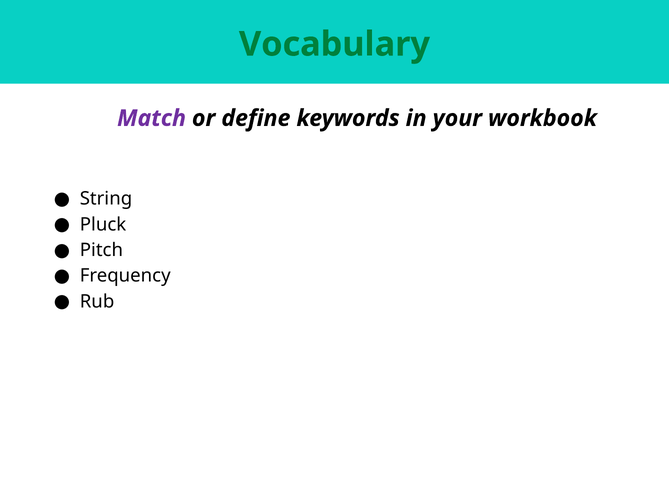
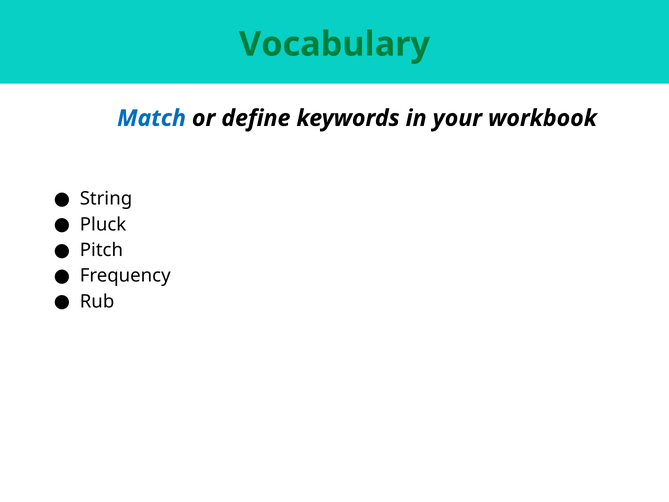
Match colour: purple -> blue (152, 118)
